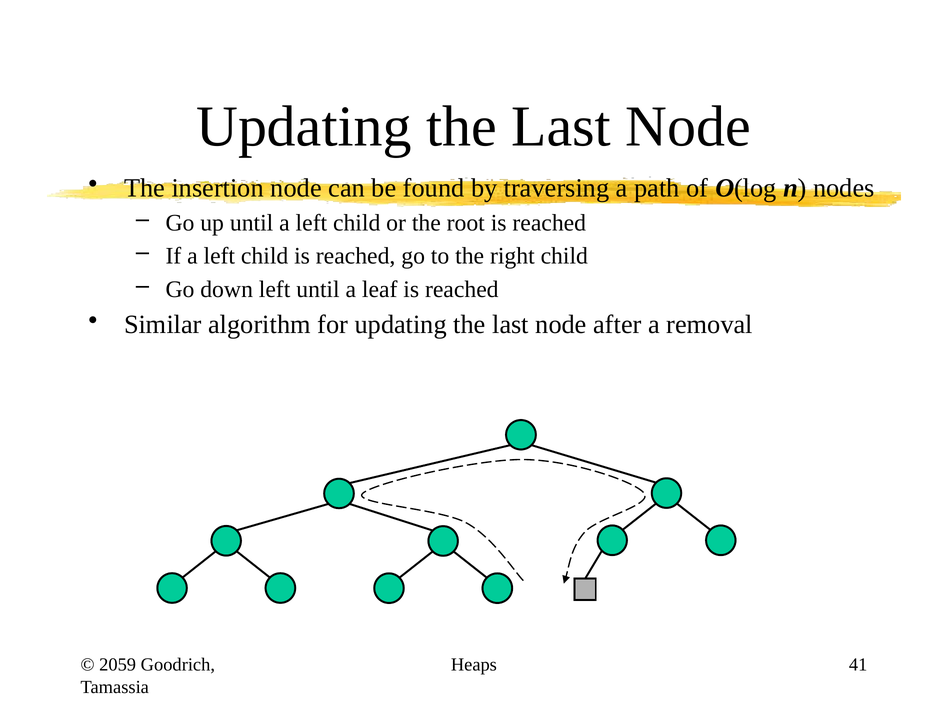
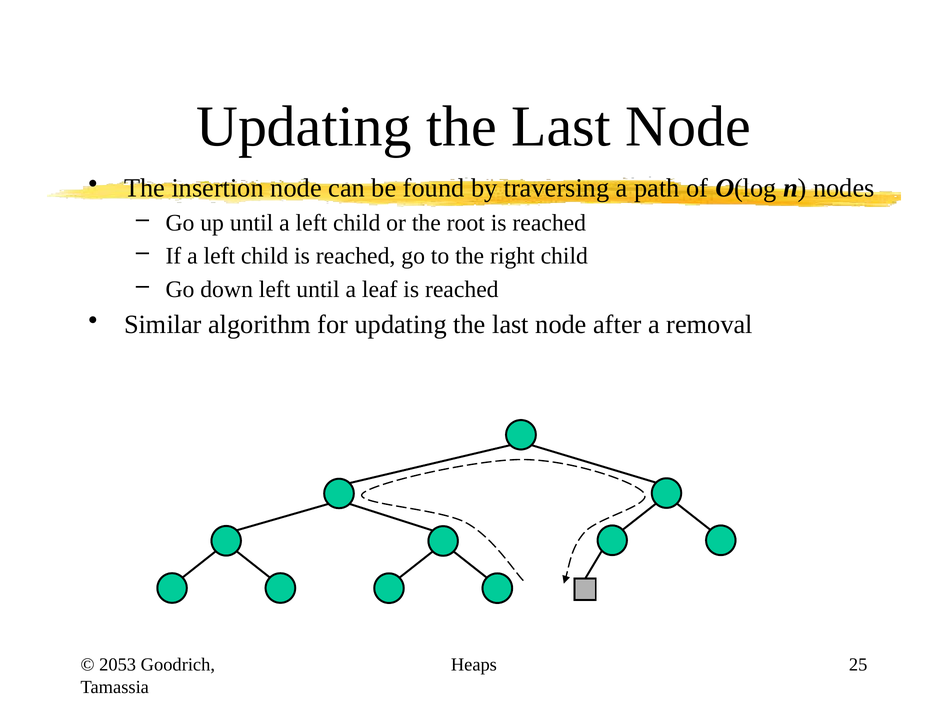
2059: 2059 -> 2053 (118, 665)
41: 41 -> 25 (858, 665)
